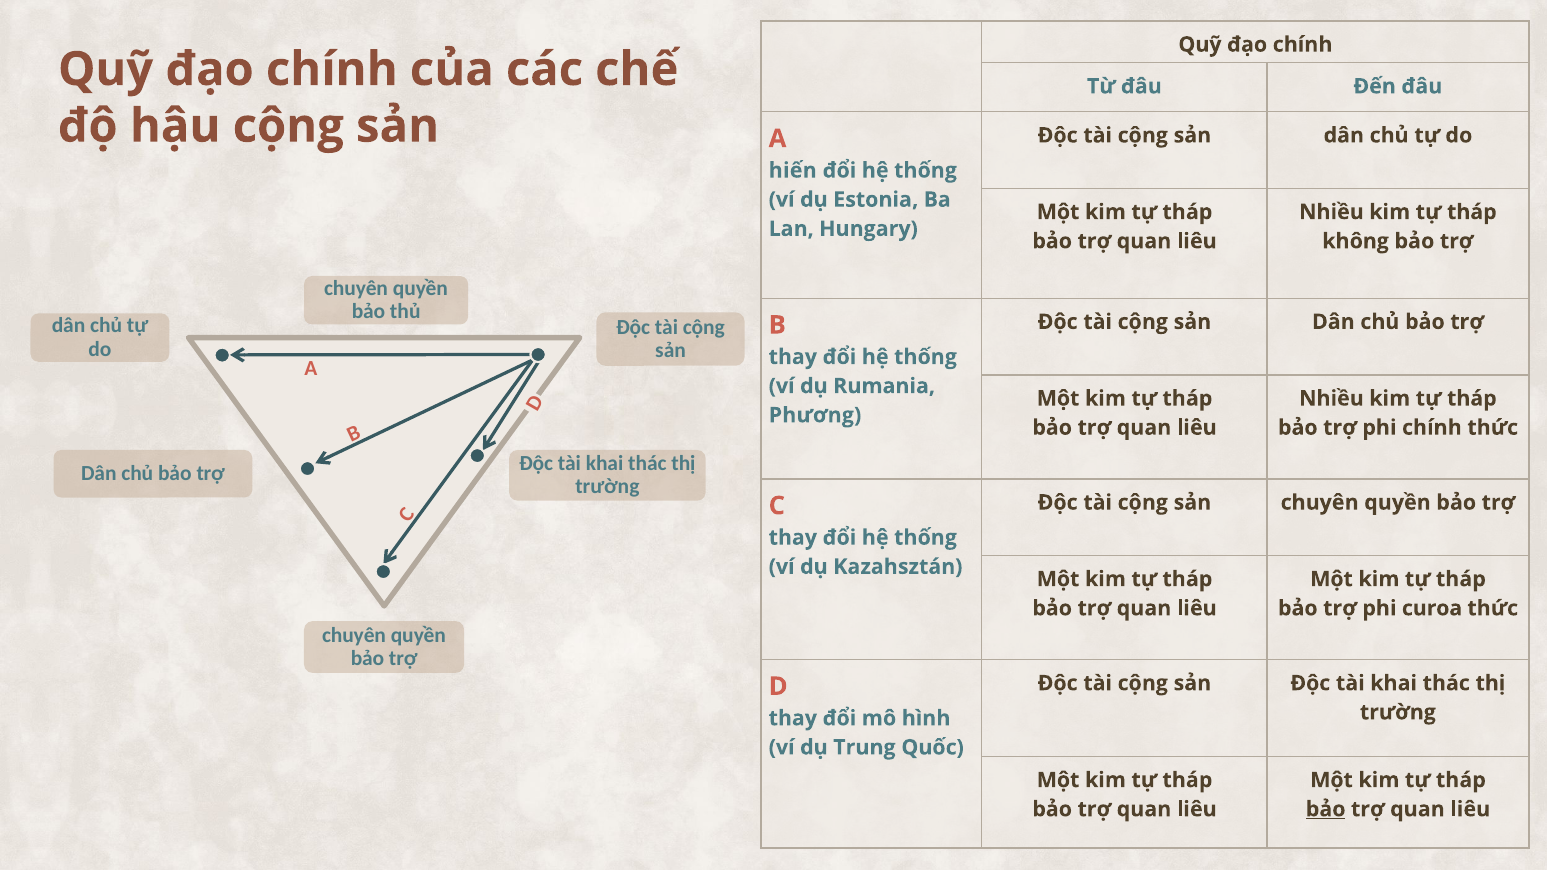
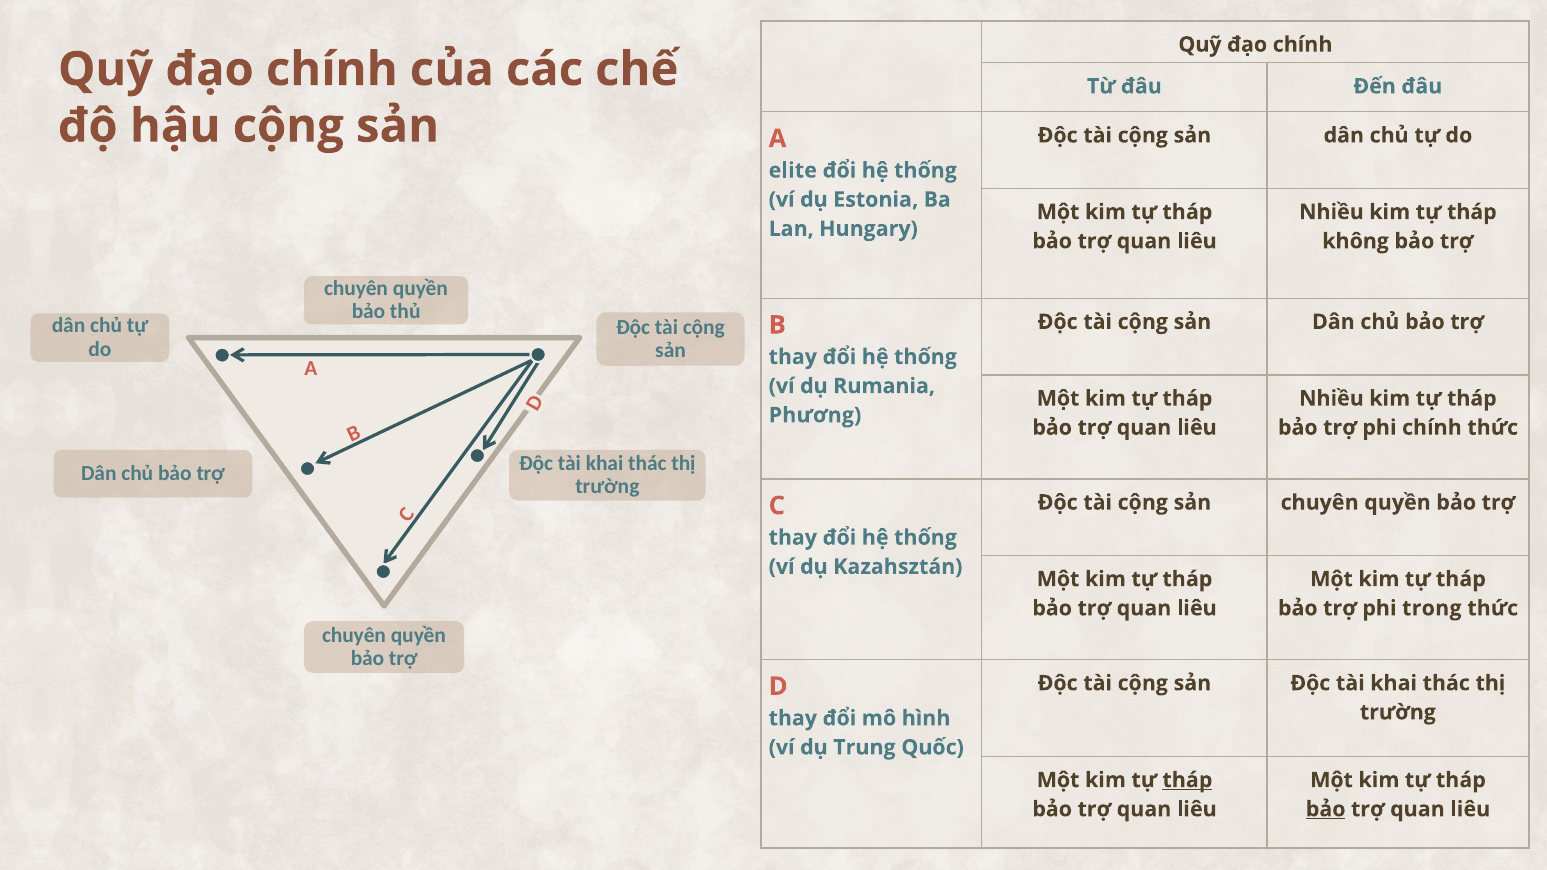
hiến: hiến -> elite (793, 171)
curoa: curoa -> trong (1432, 608)
tháp underline: none -> present (1187, 780)
